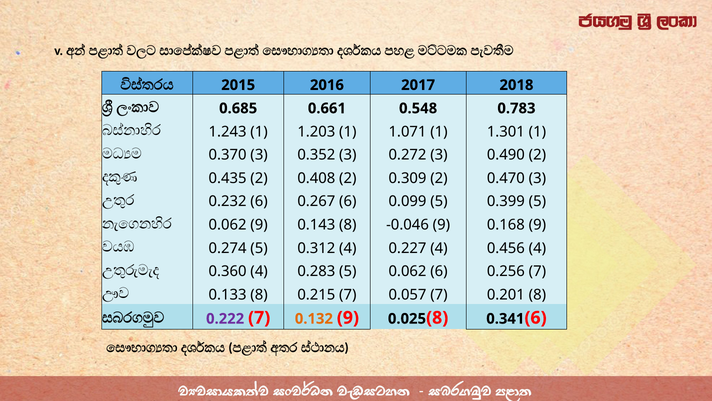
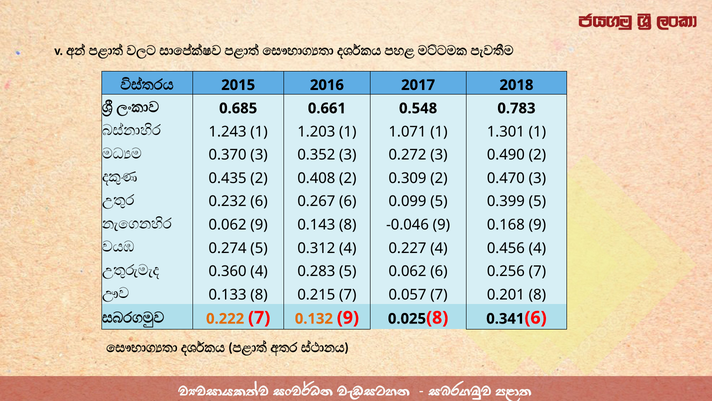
0.222 colour: purple -> orange (225, 318)
